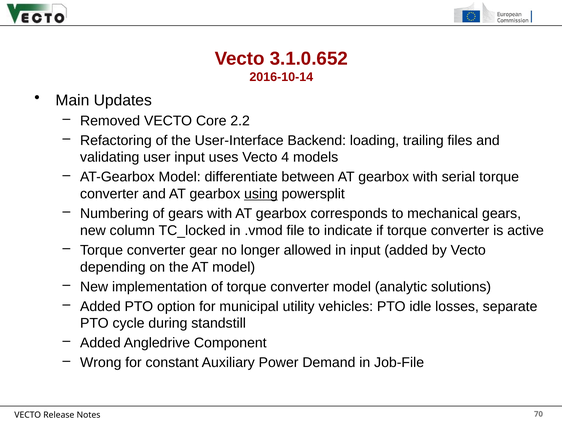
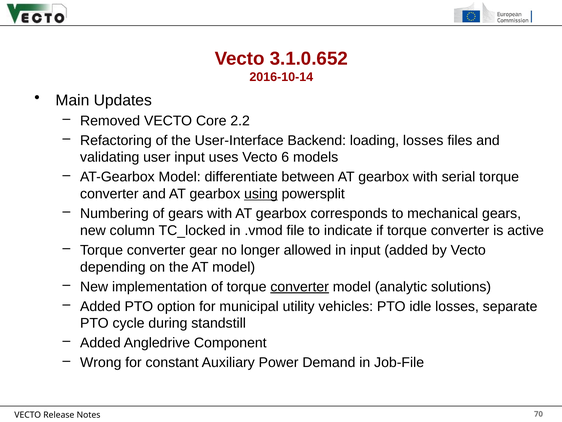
loading trailing: trailing -> losses (423, 140)
4: 4 -> 6 (285, 157)
converter underline: none -> present (300, 286)
